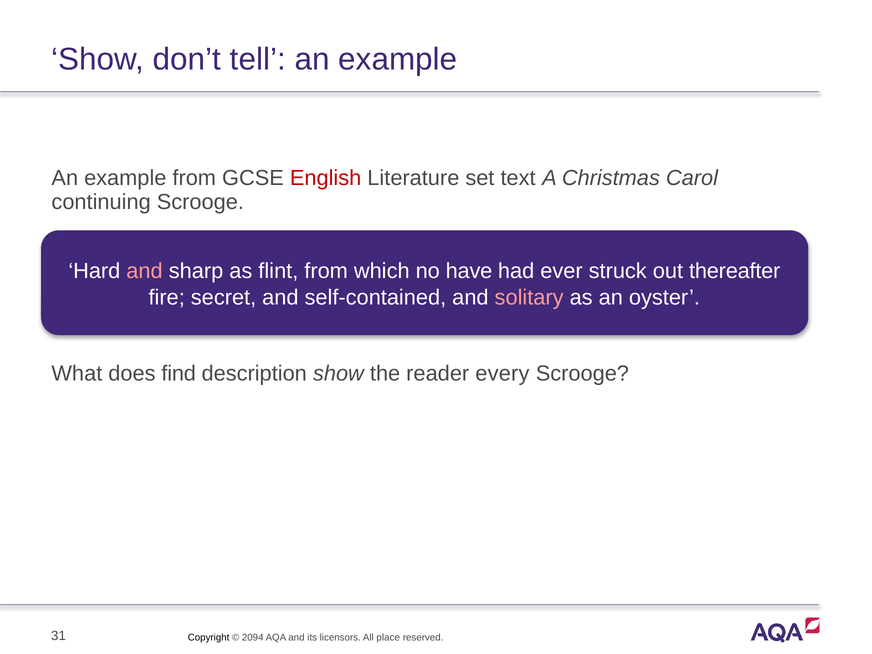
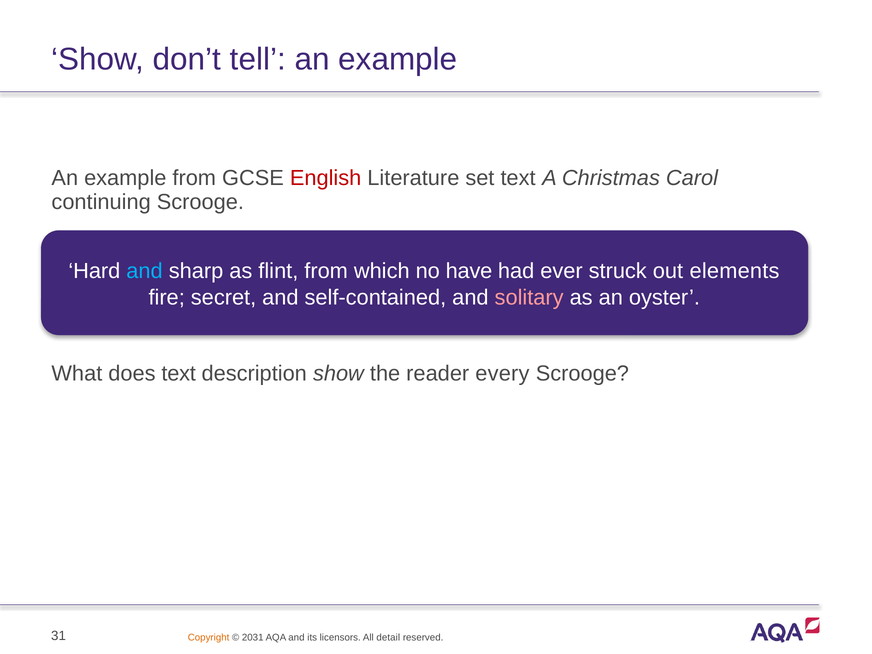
and colour: pink -> light blue (145, 271)
thereafter: thereafter -> elements (735, 271)
does find: find -> text (179, 374)
Copyright colour: black -> orange (209, 637)
2094: 2094 -> 2031 (253, 637)
place: place -> detail (388, 637)
